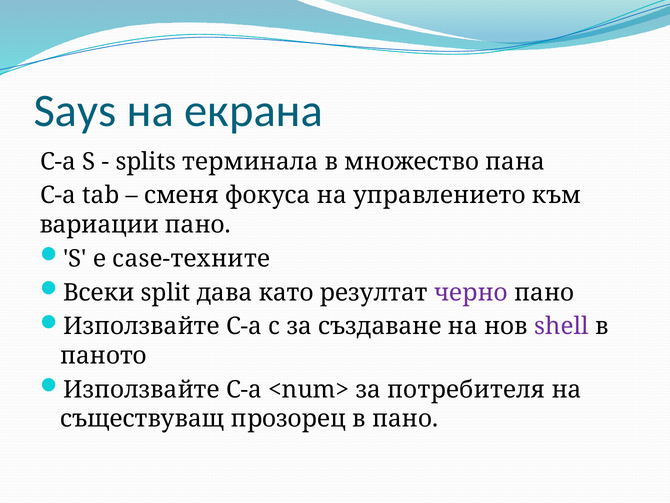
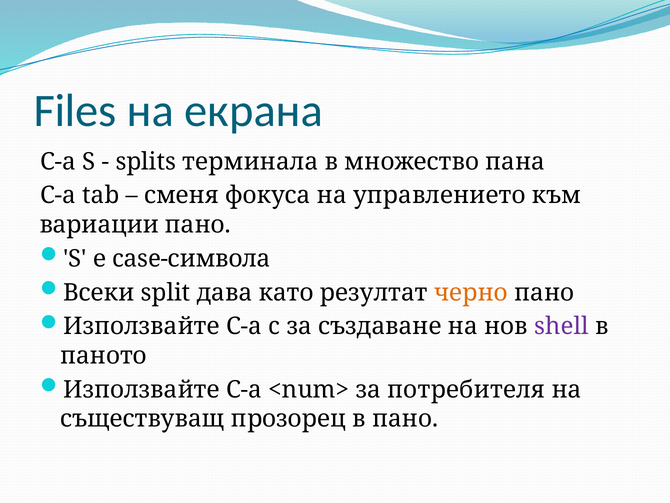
Says: Says -> Files (75, 111)
case-техните: case-техните -> case-символа (192, 258)
черно colour: purple -> orange (471, 292)
